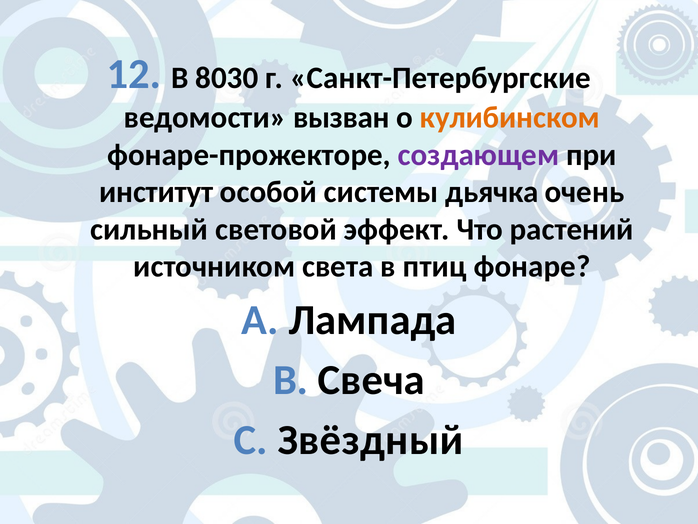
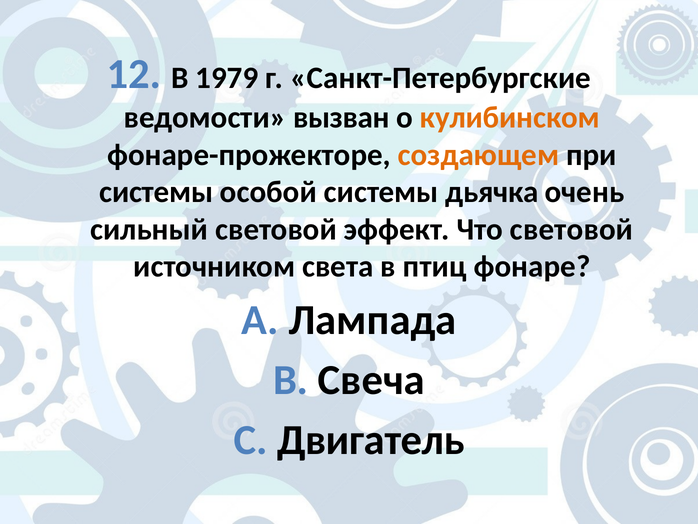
8030: 8030 -> 1979 (227, 78)
создающем colour: purple -> orange (478, 155)
институт: институт -> системы (156, 192)
Что растений: растений -> световой (572, 229)
Звёздный: Звёздный -> Двигатель (371, 440)
